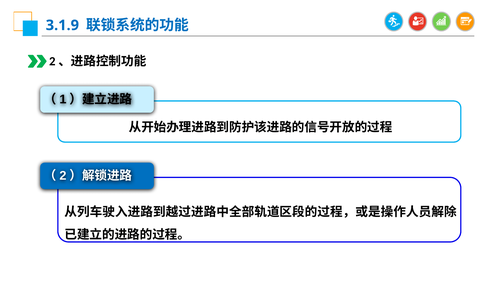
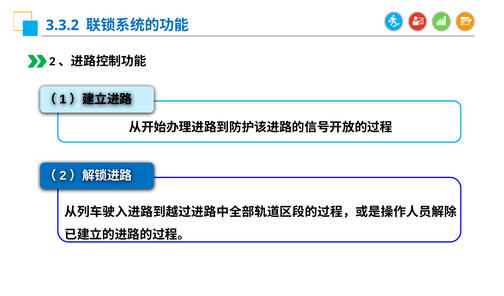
3.1.9: 3.1.9 -> 3.3.2 (62, 25)
